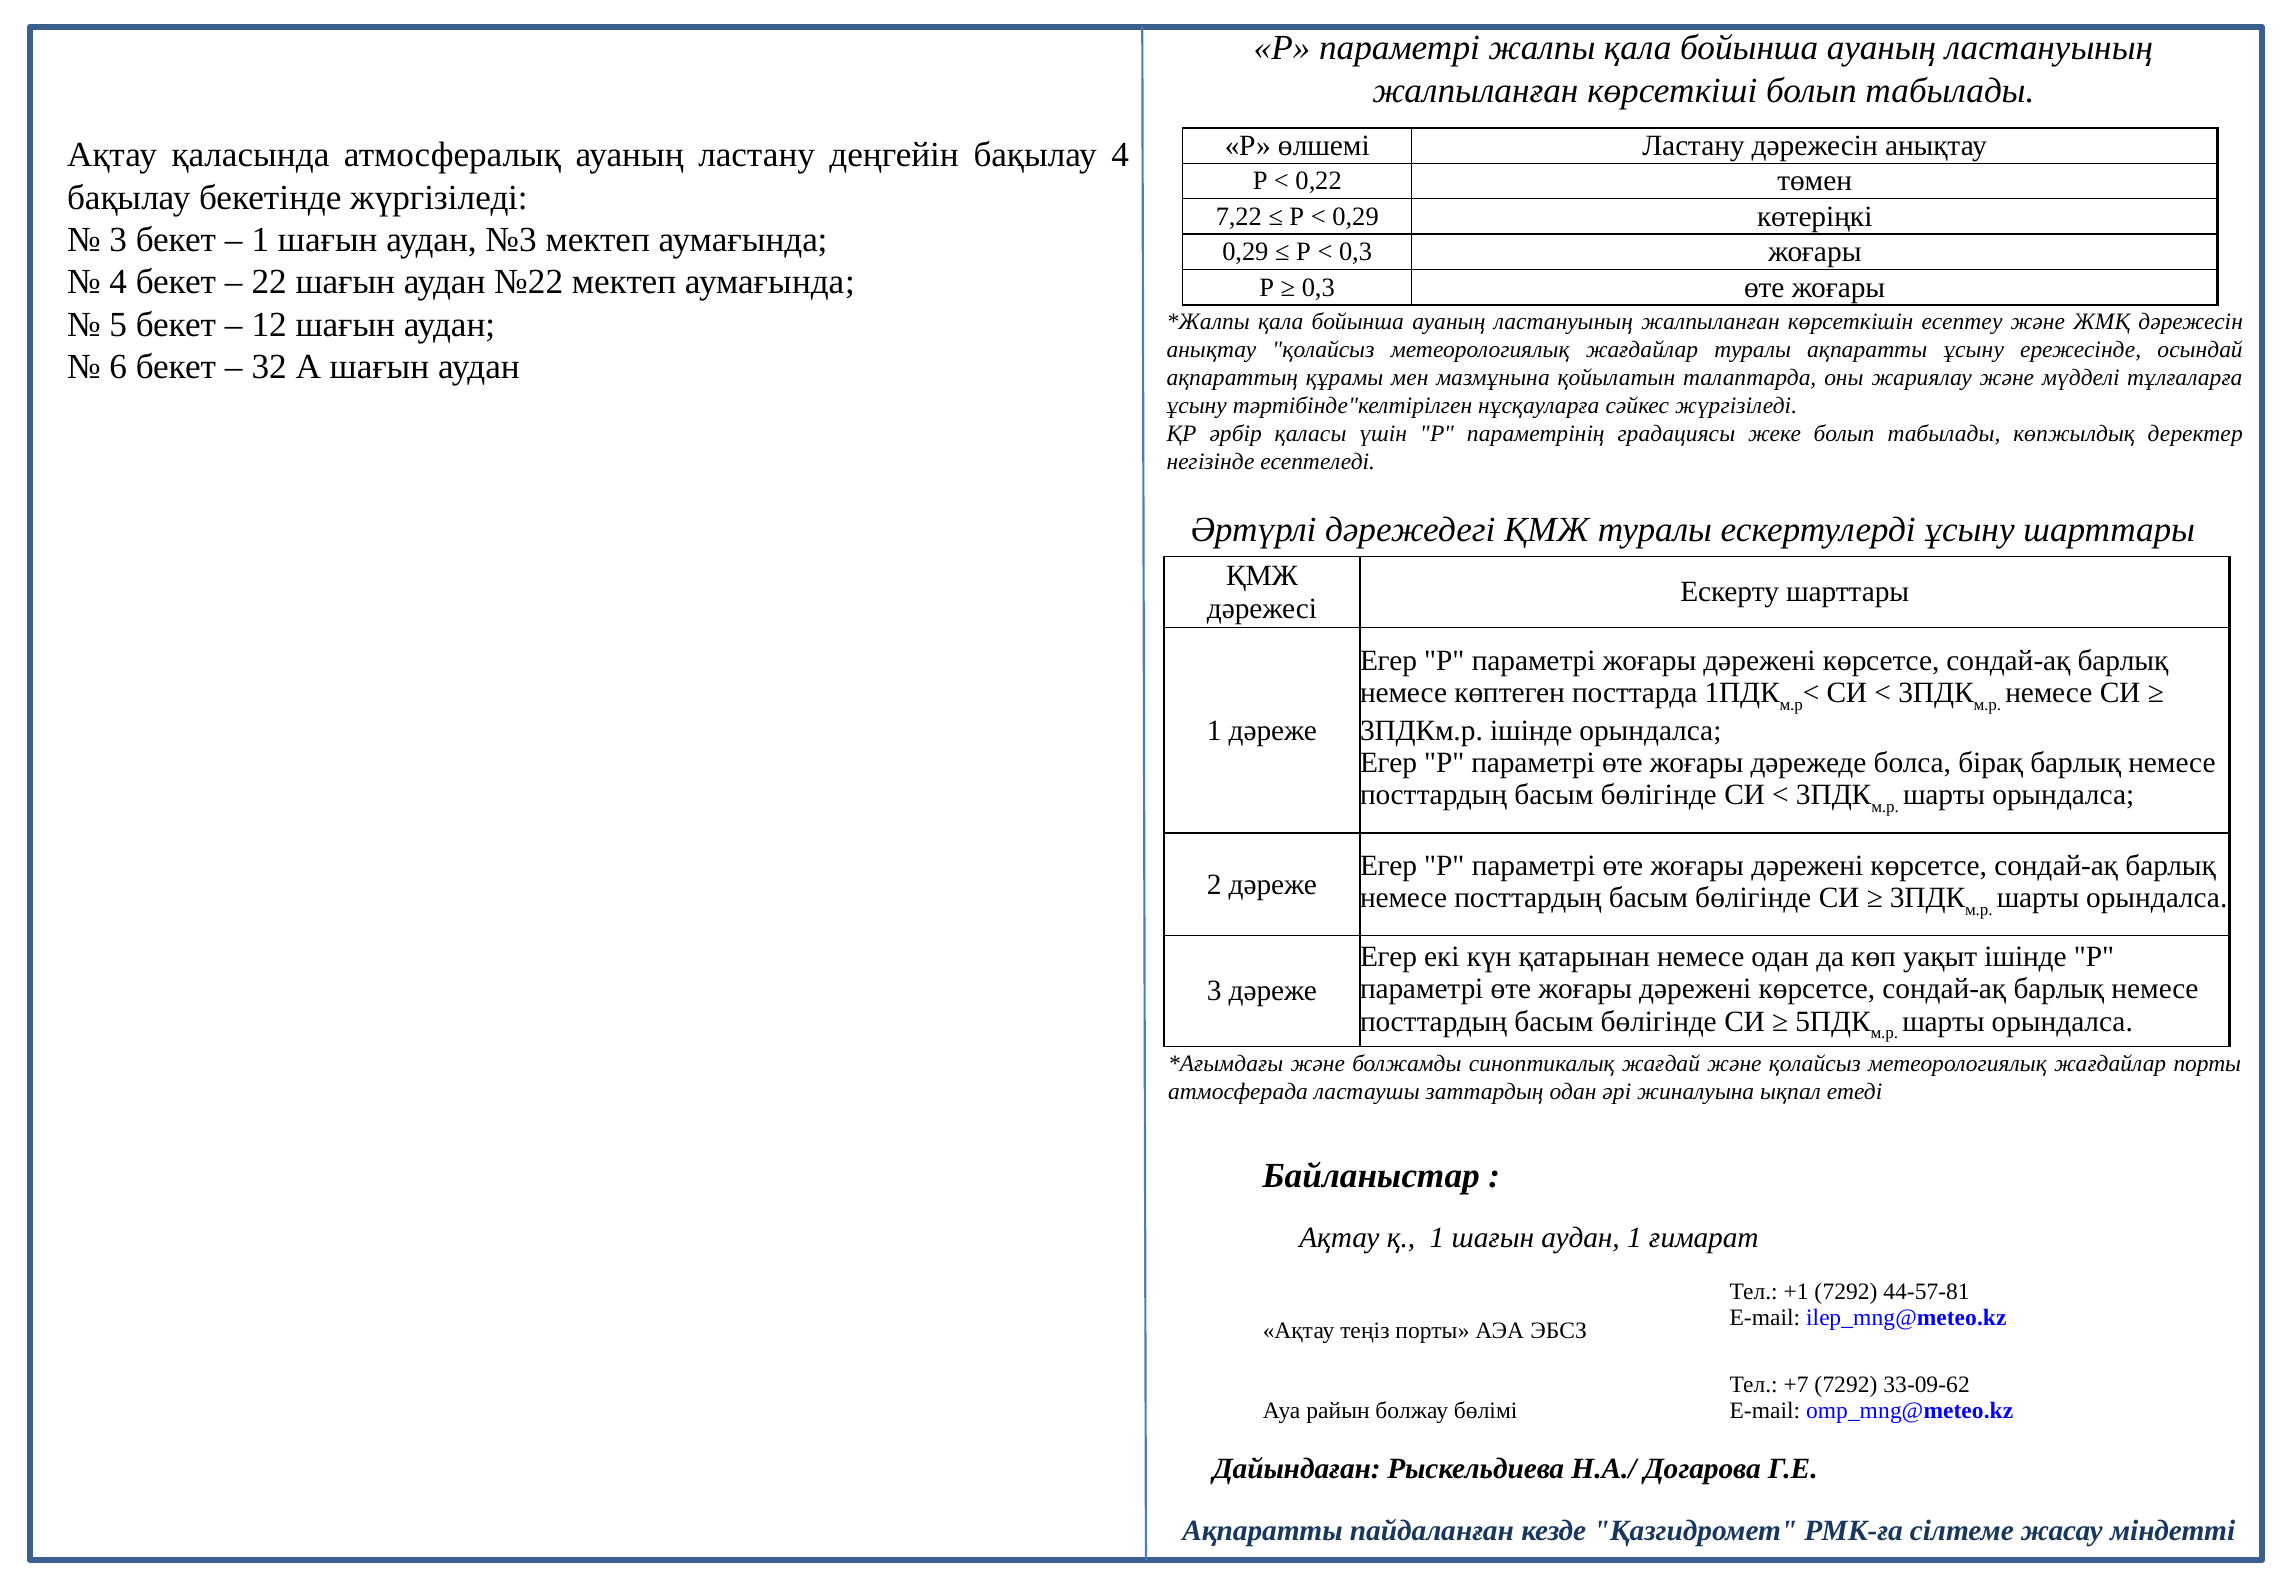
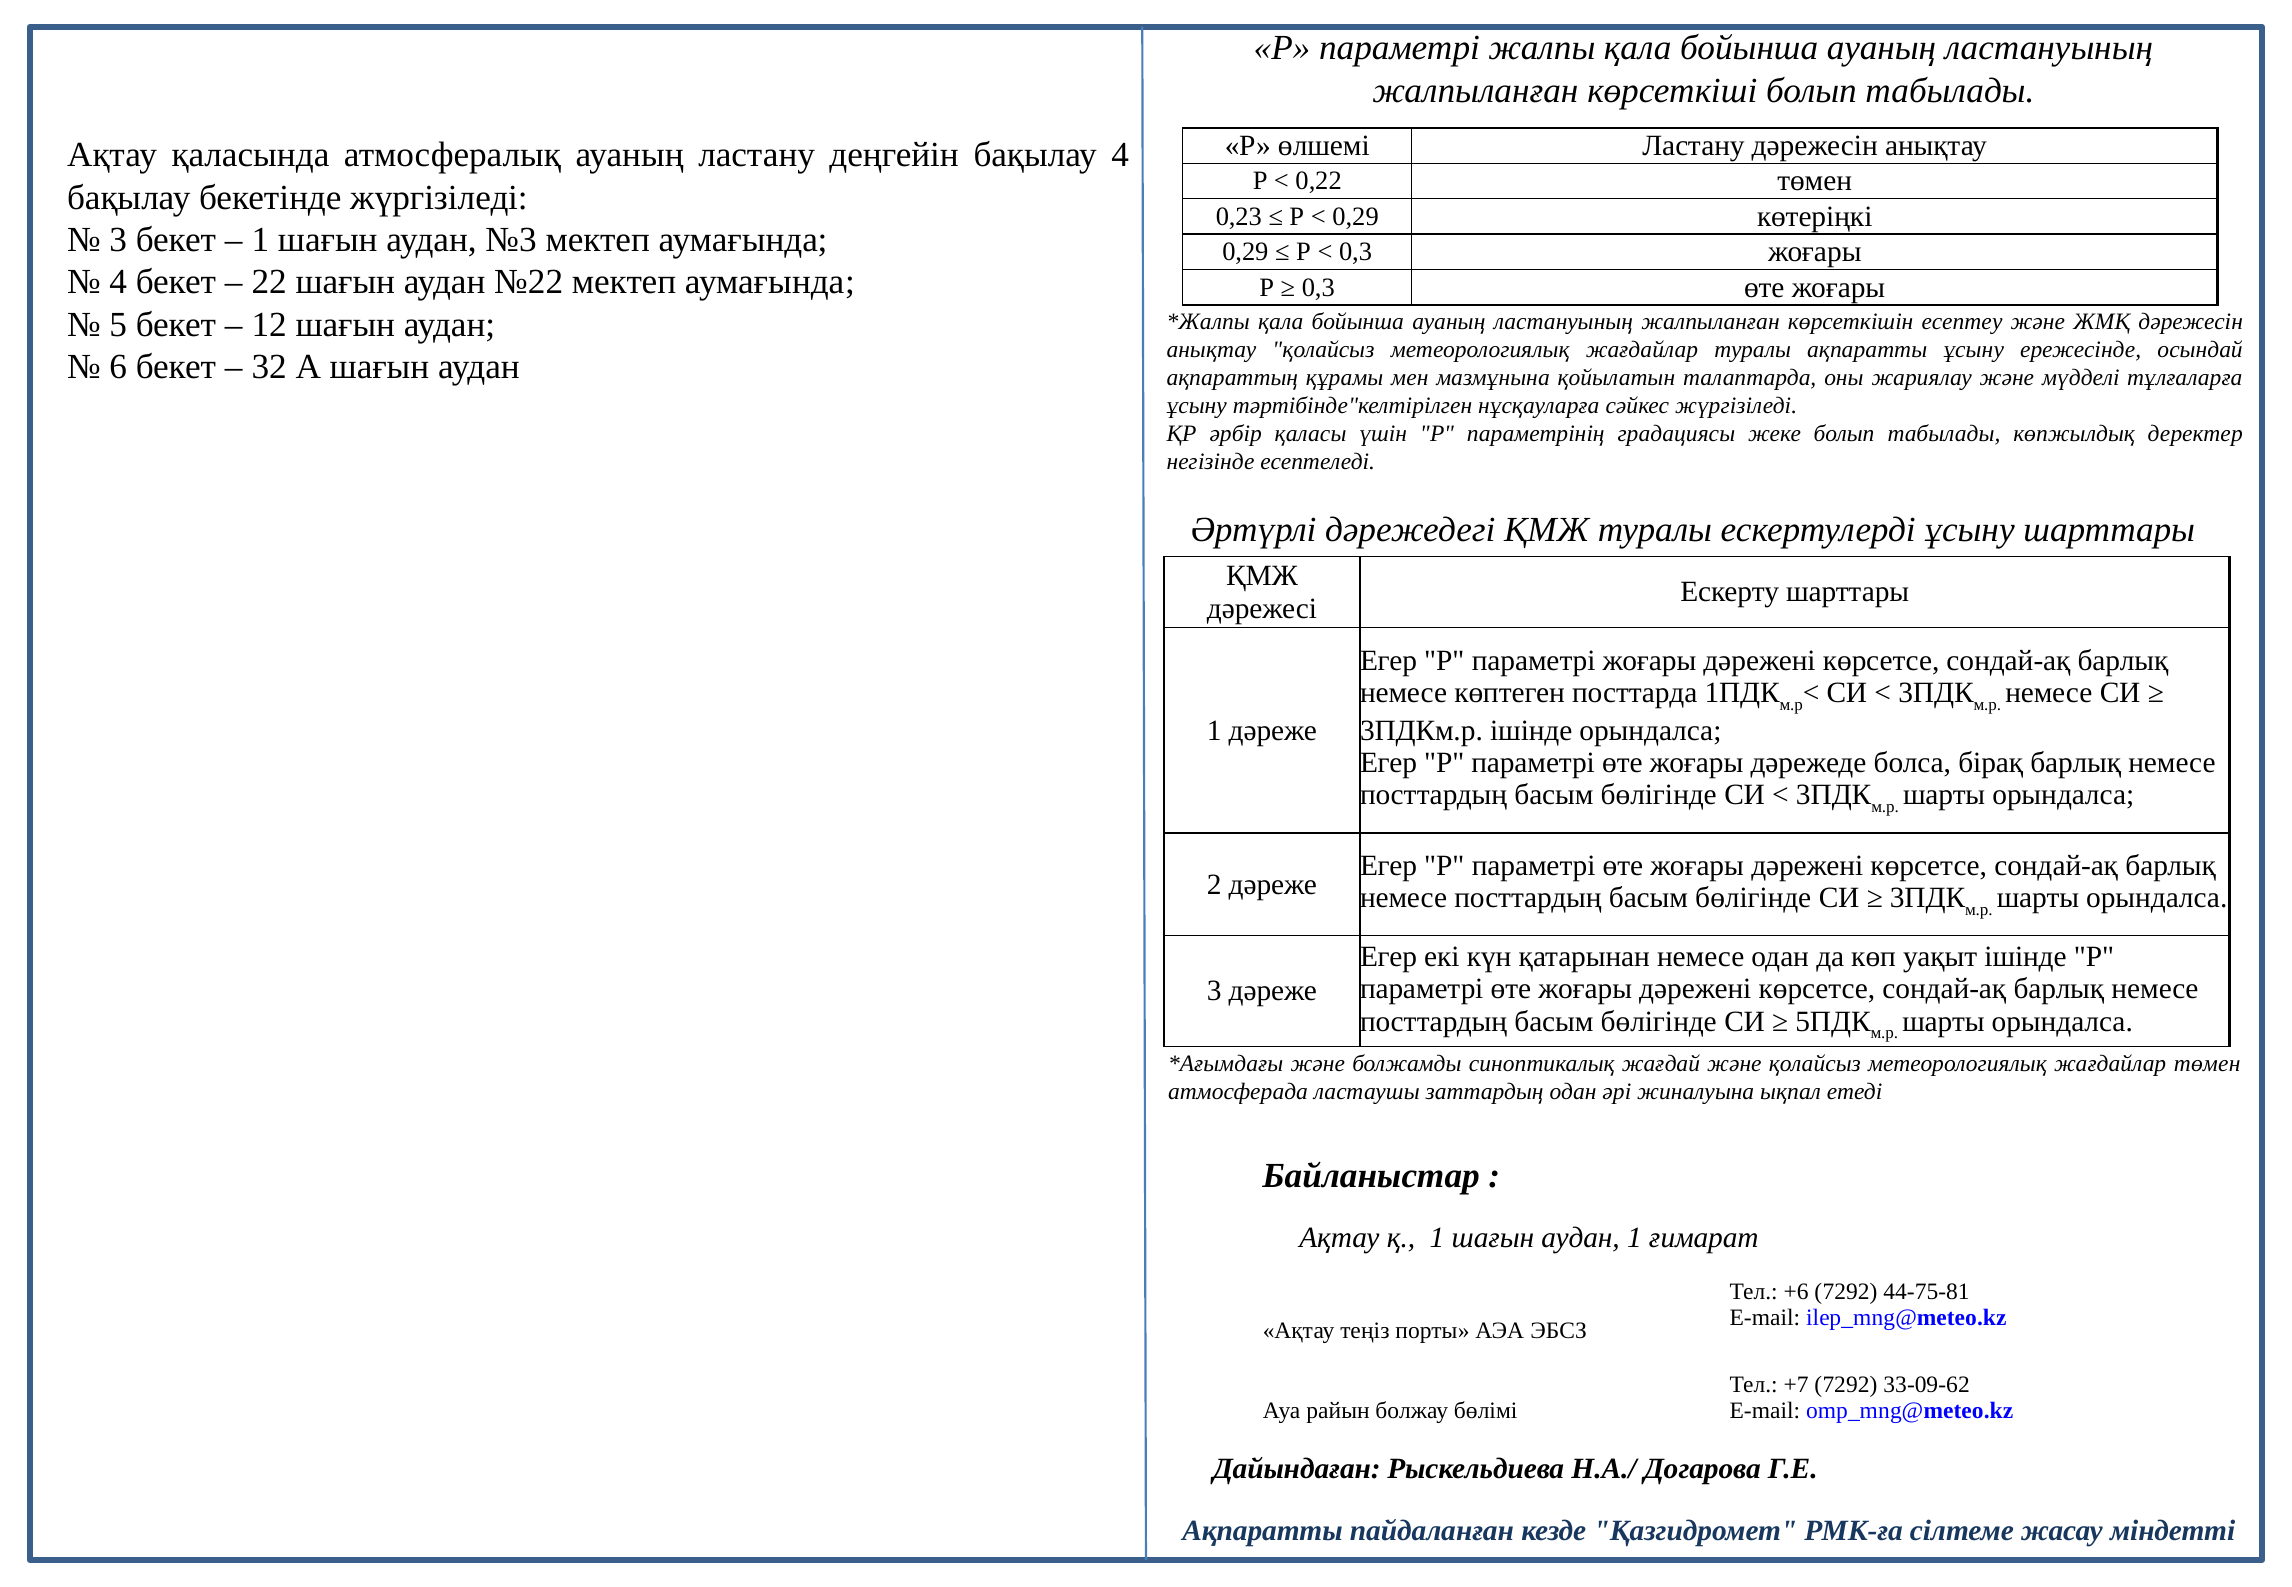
7,22: 7,22 -> 0,23 (1239, 217)
жағдайлар порты: порты -> төмен (2207, 1064)
+1: +1 -> +6 (1796, 1291)
44-57-81: 44-57-81 -> 44-75-81 (1927, 1291)
